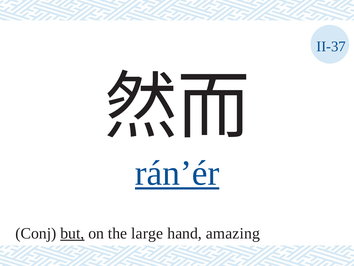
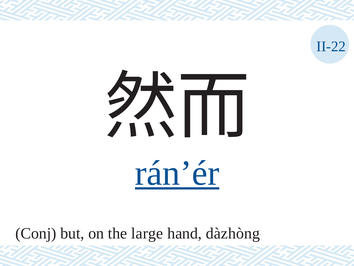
II-37: II-37 -> II-22 (331, 46)
but underline: present -> none (72, 233)
amazing: amazing -> dàzhòng (233, 233)
